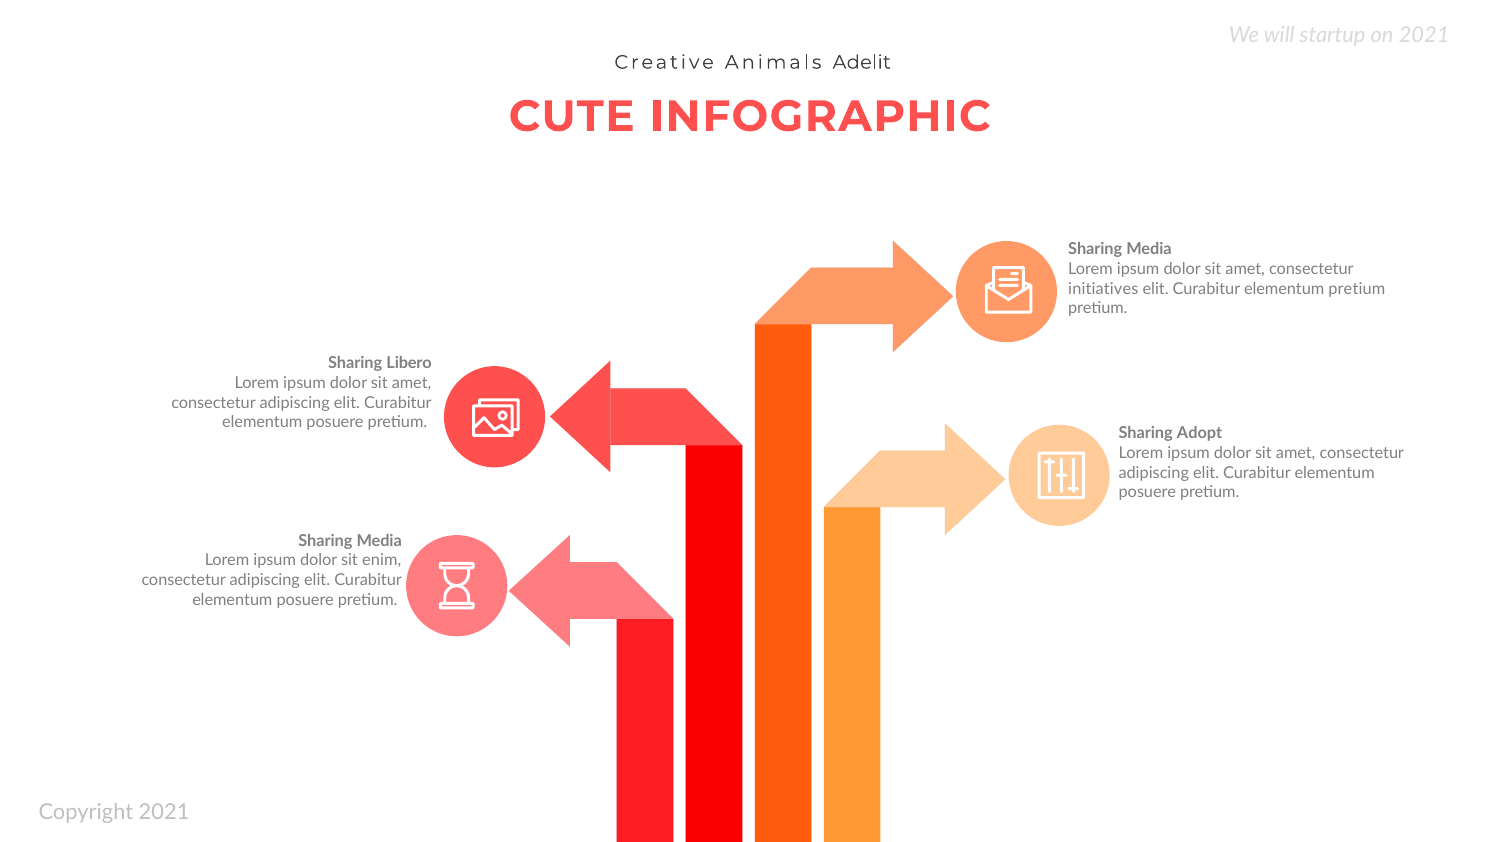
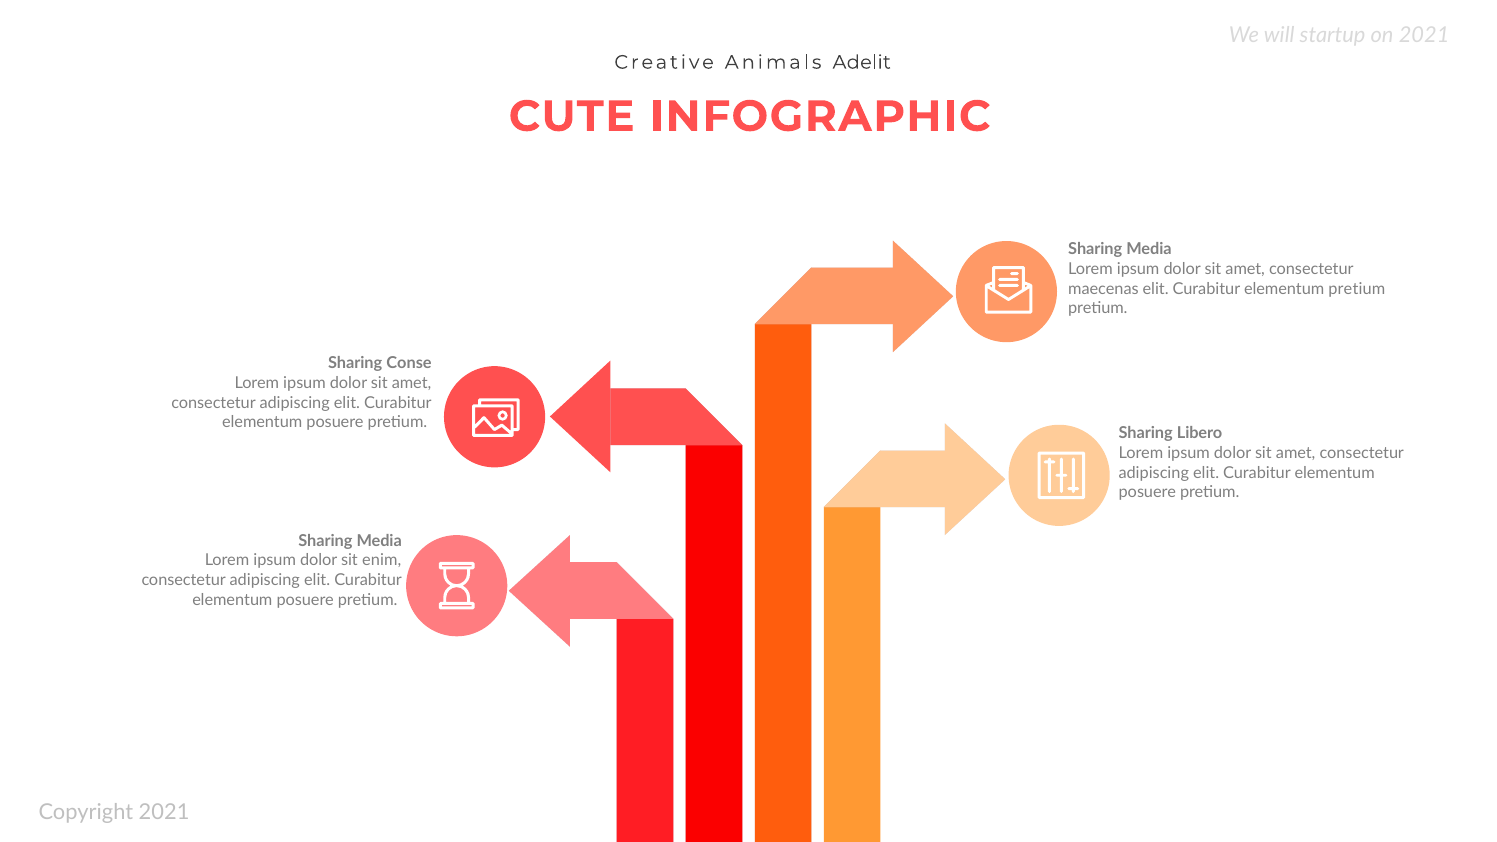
initiatives: initiatives -> maecenas (1103, 289)
Libero: Libero -> Conse (409, 363)
Adopt: Adopt -> Libero (1200, 433)
